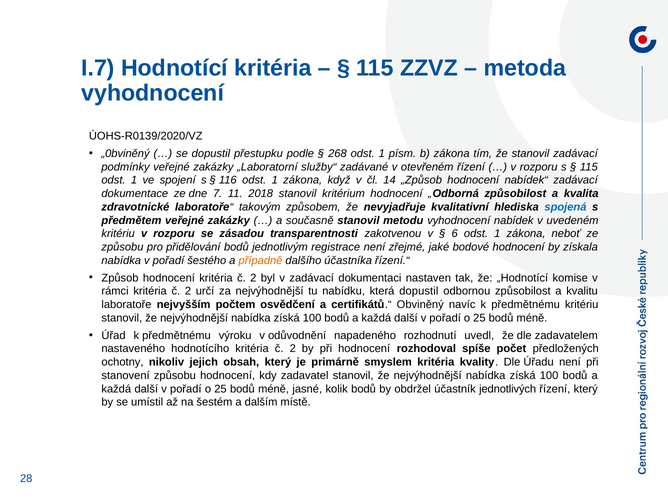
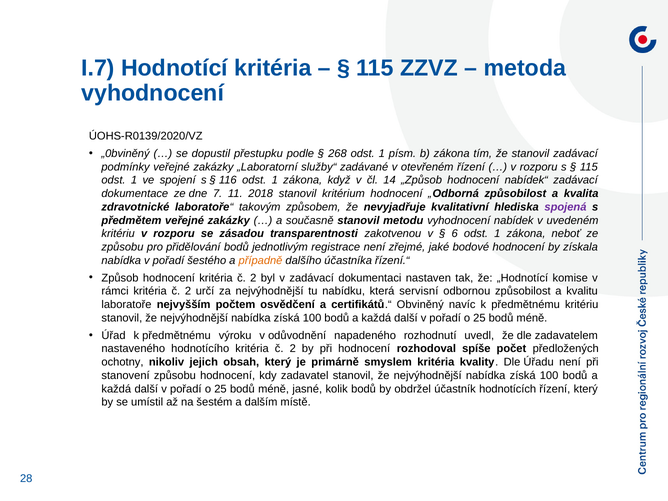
spojená colour: blue -> purple (565, 207)
která dopustil: dopustil -> servisní (419, 291)
jednotlivých: jednotlivých -> hodnotících (508, 389)
